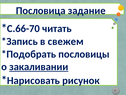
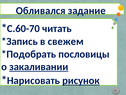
Пословица: Пословица -> Обливался (41, 11)
С.66-70: С.66-70 -> С.60-70 (23, 28)
рисунок underline: none -> present (81, 80)
